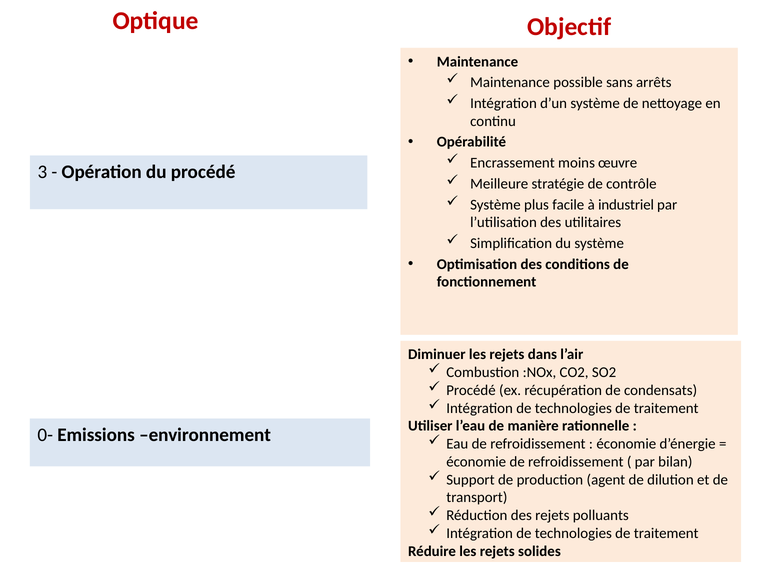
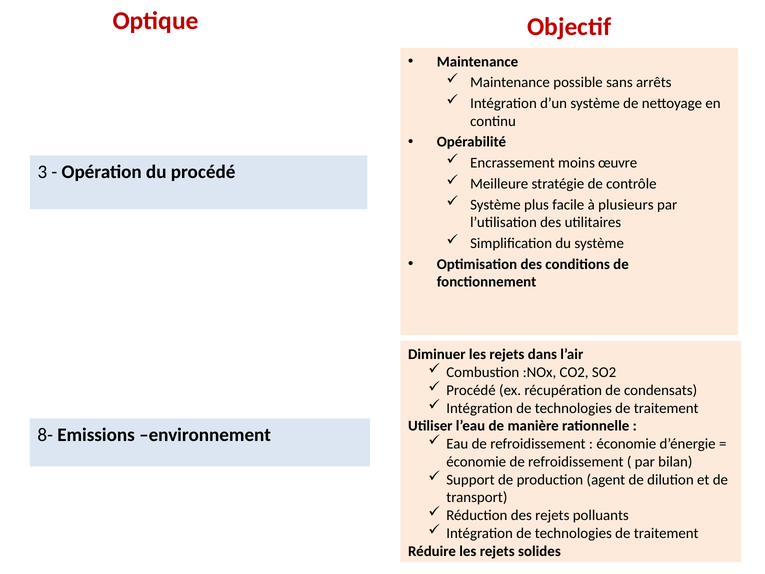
industriel: industriel -> plusieurs (626, 205)
0-: 0- -> 8- (45, 435)
